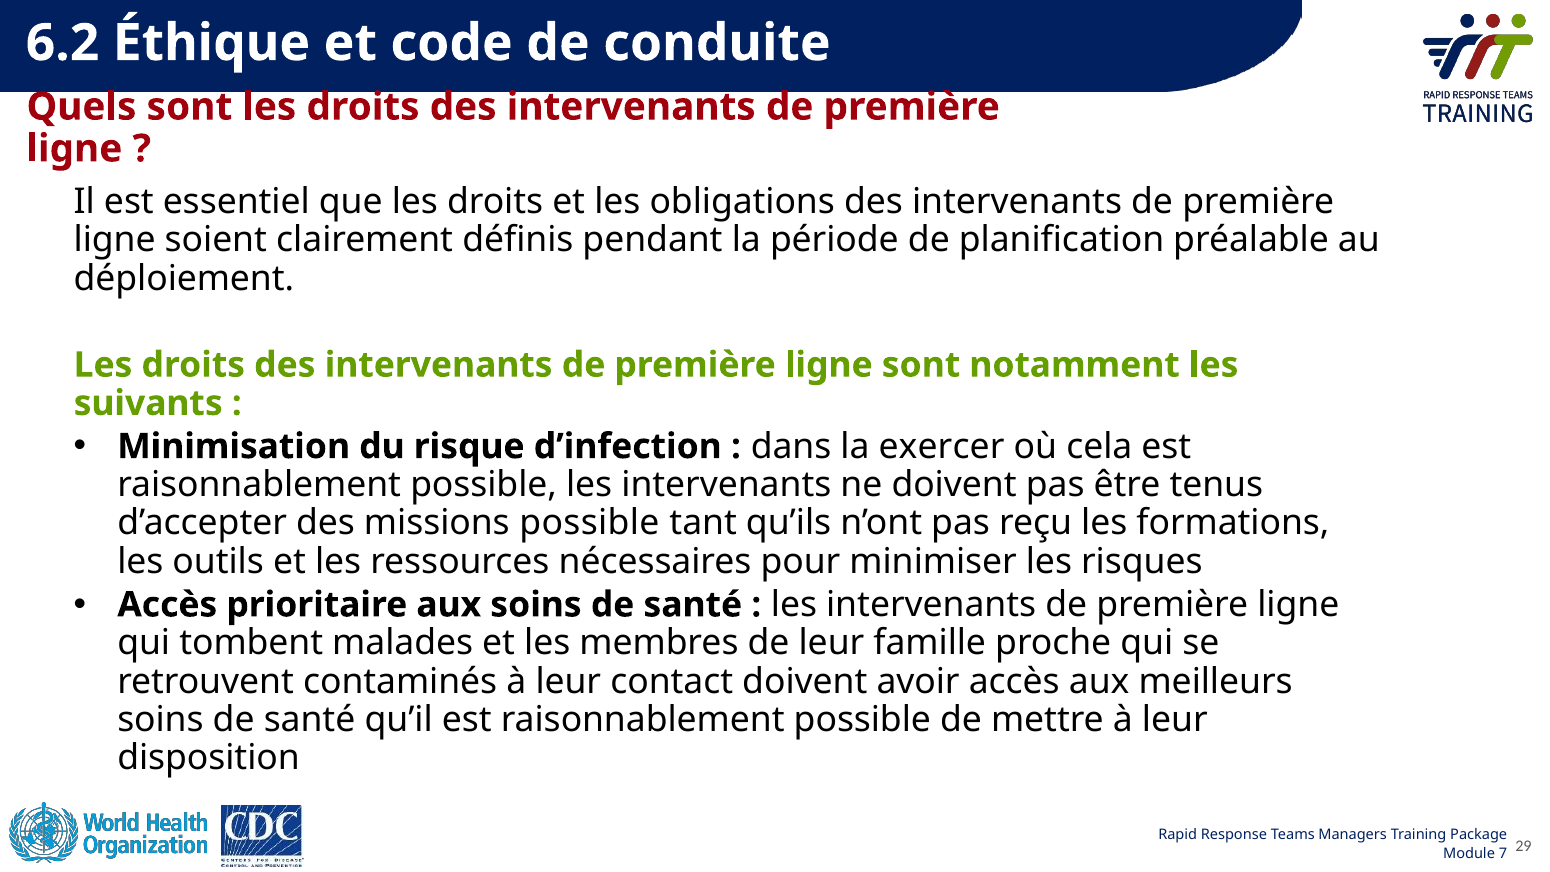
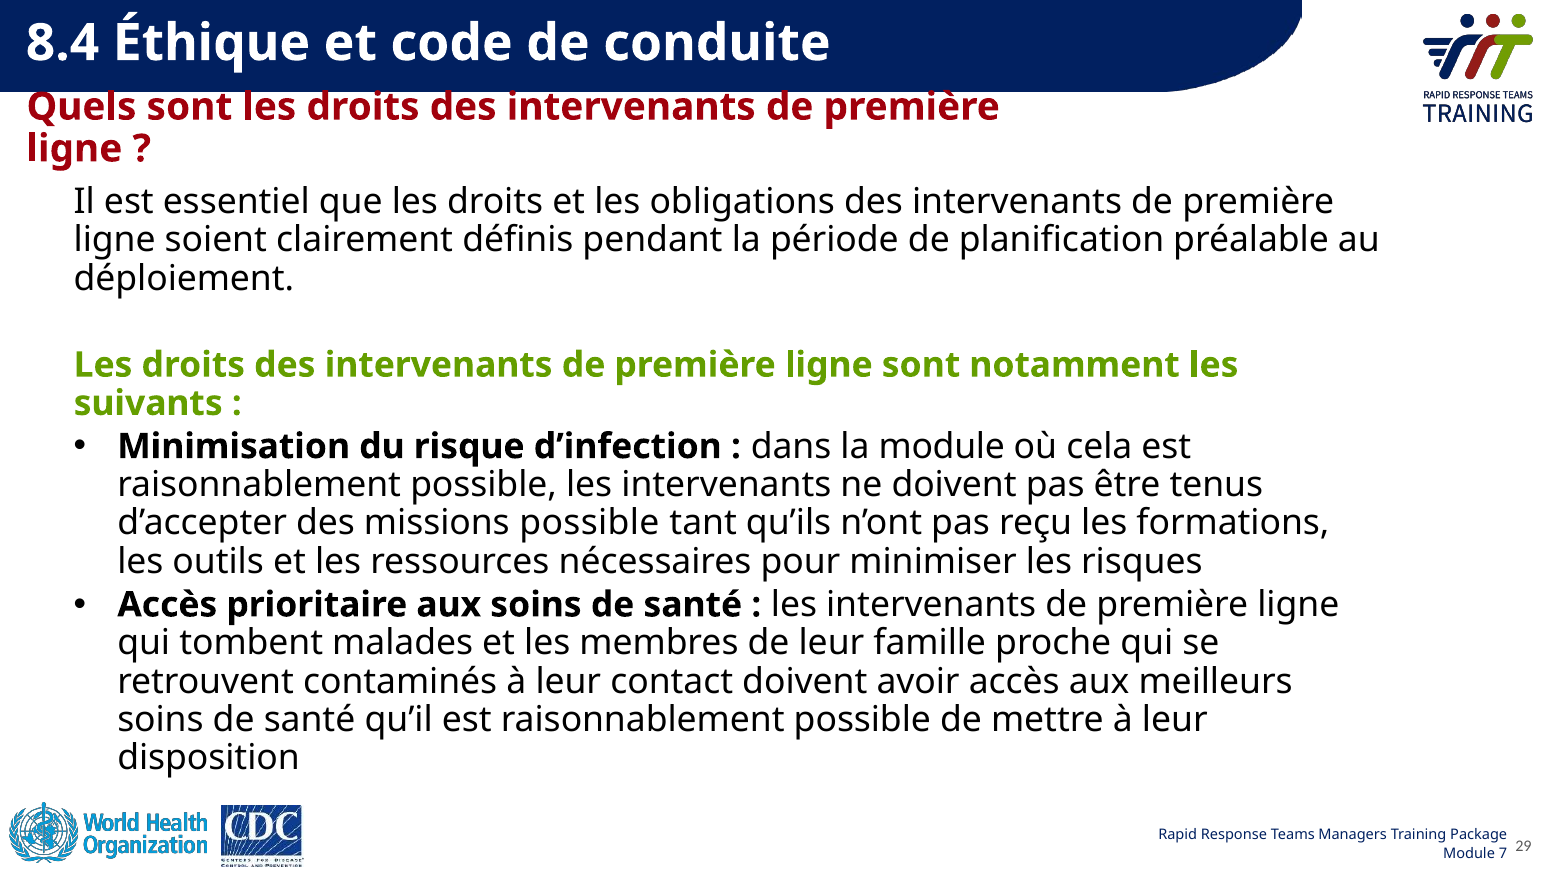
6.2: 6.2 -> 8.4 (63, 43)
la exercer: exercer -> module (942, 446)
